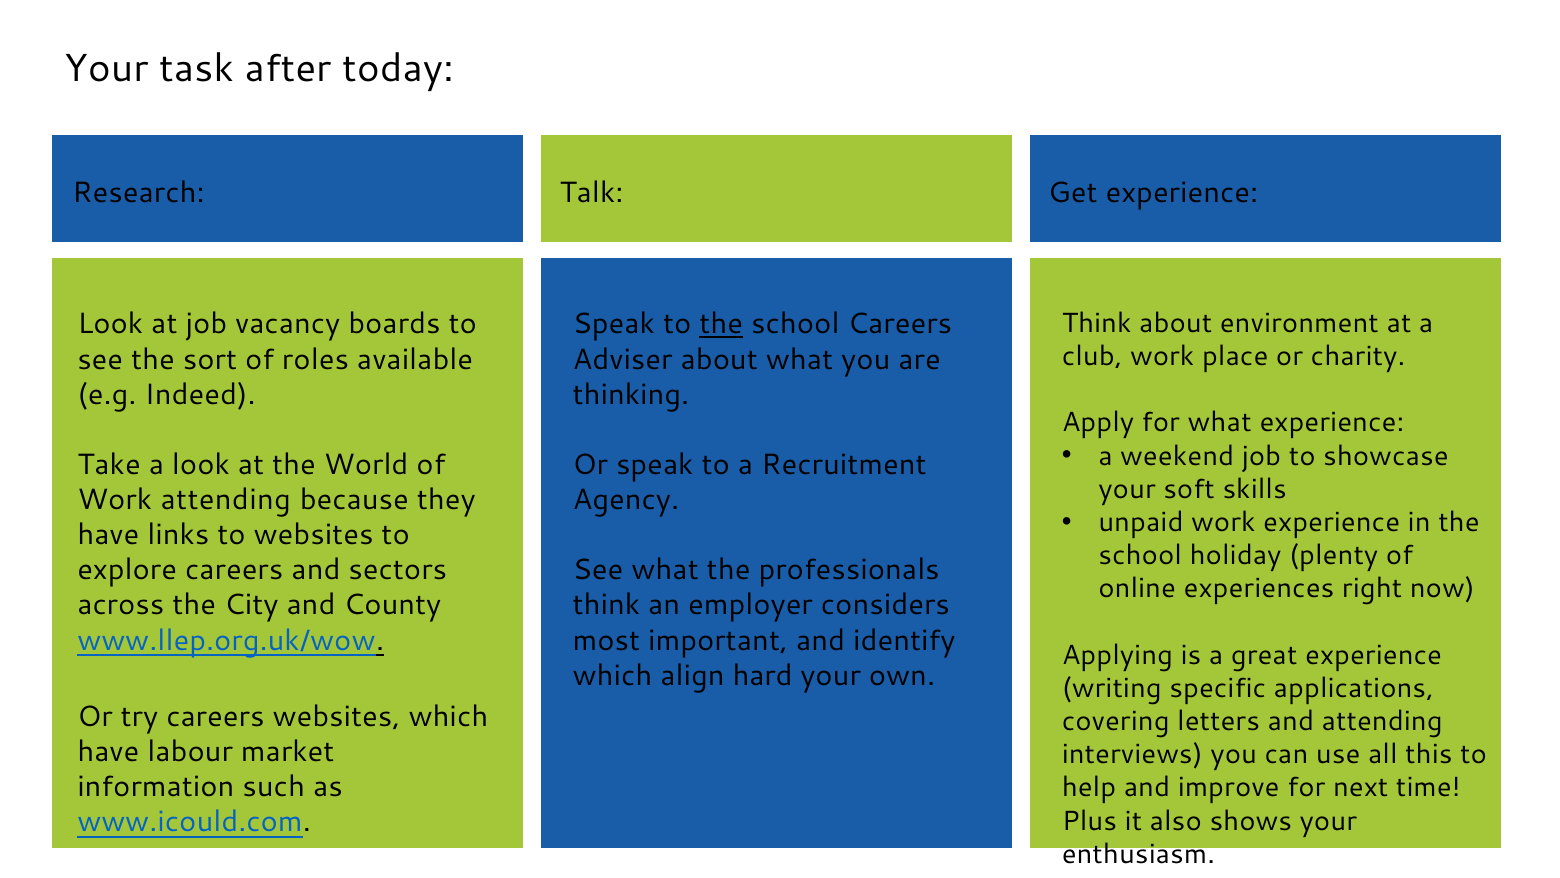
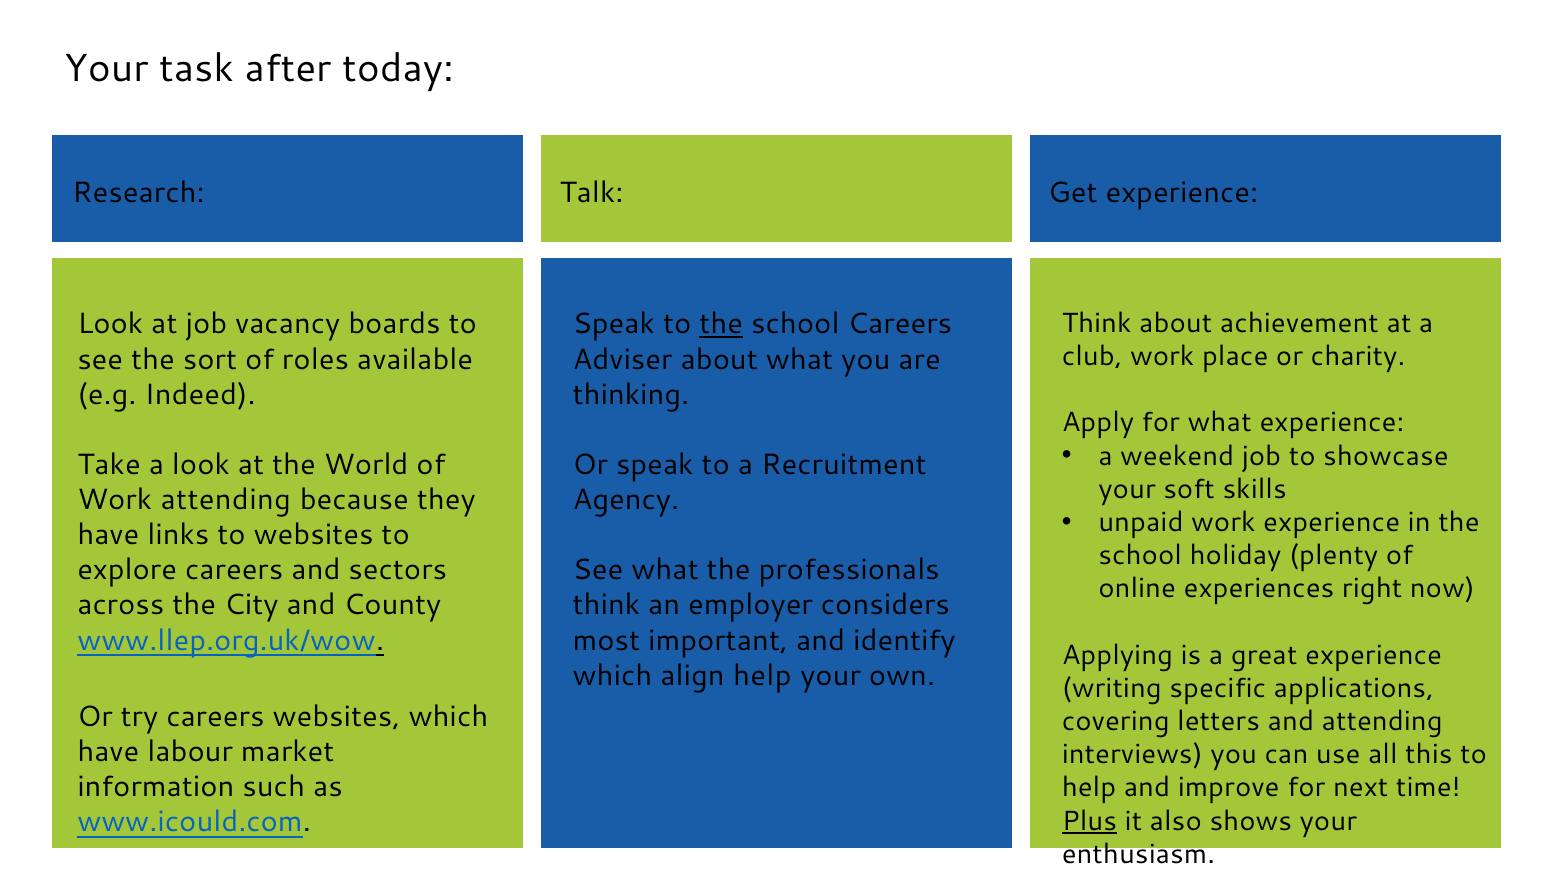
environment: environment -> achievement (1299, 323)
align hard: hard -> help (762, 675)
Plus underline: none -> present (1089, 821)
